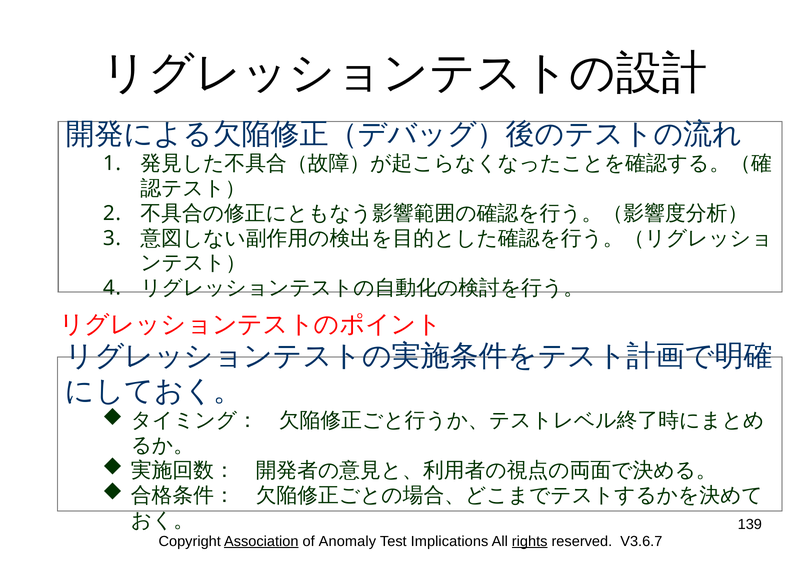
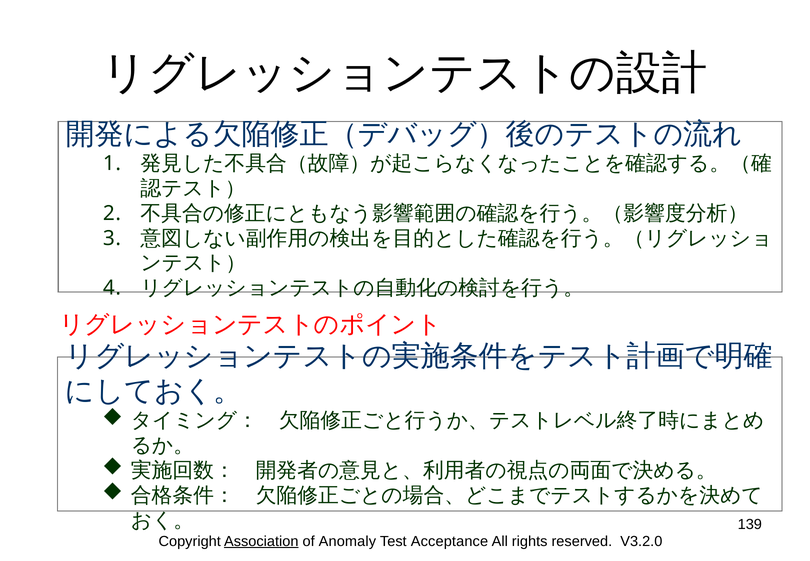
Implications: Implications -> Acceptance (449, 541)
rights underline: present -> none (530, 541)
V3.6.7: V3.6.7 -> V3.2.0 (641, 541)
